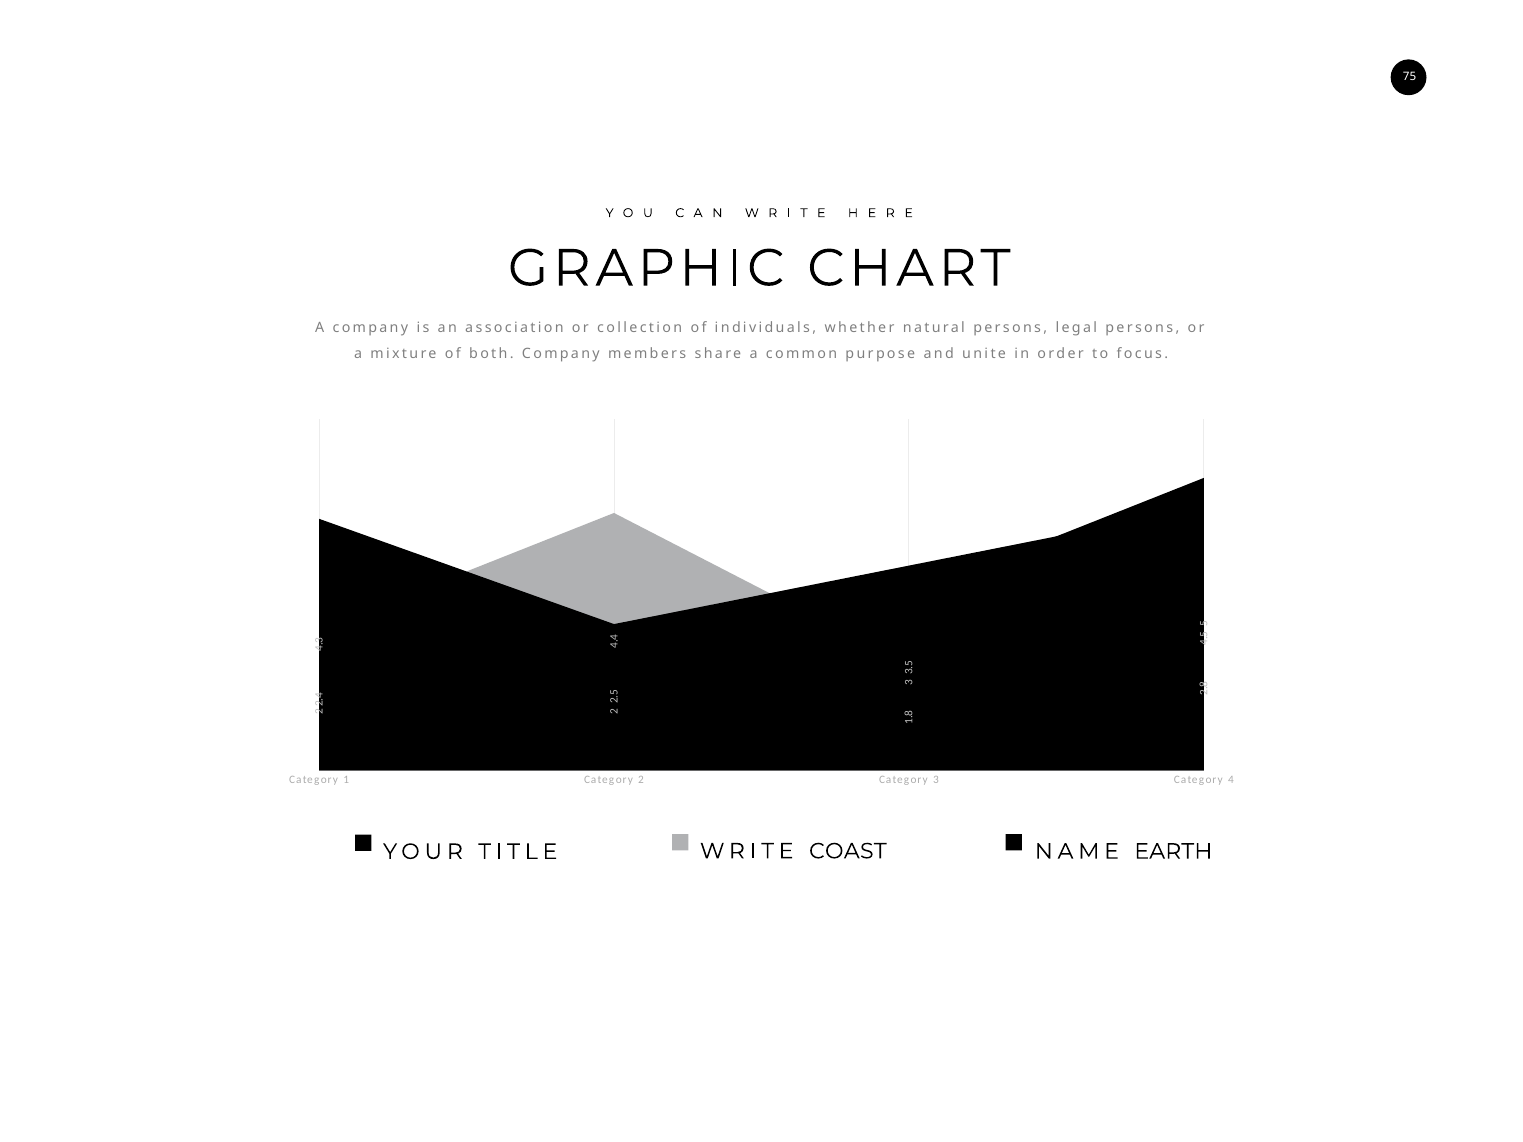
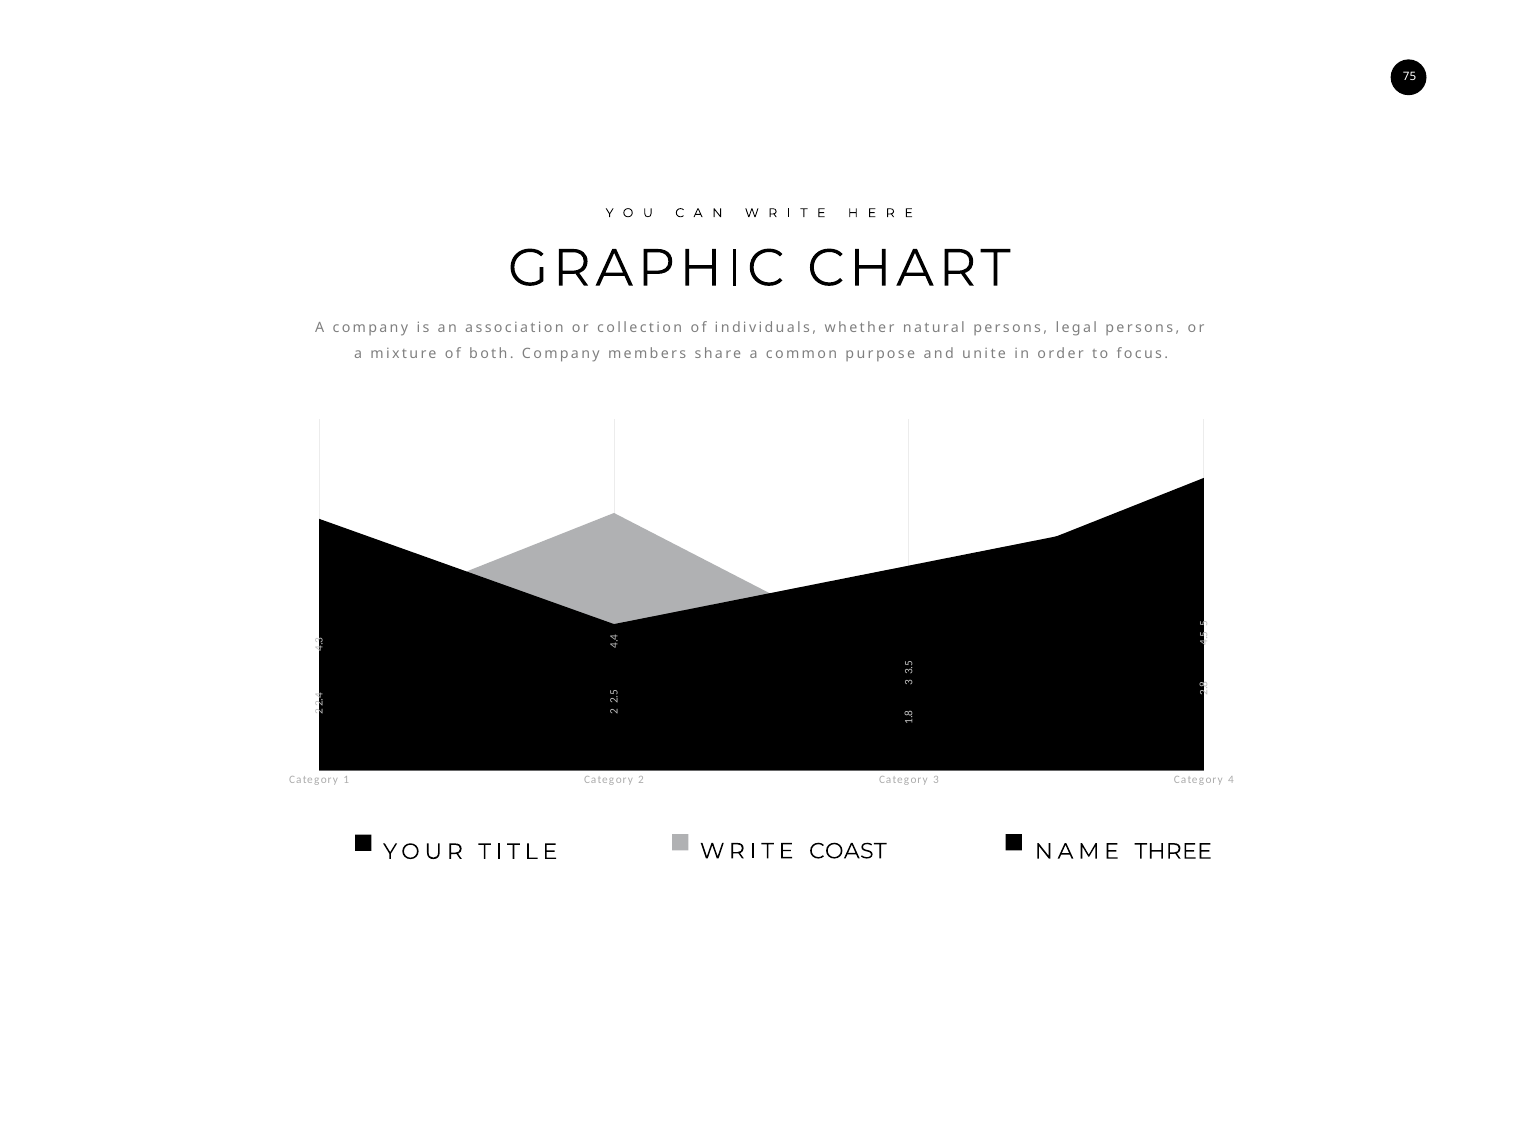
EARTH: EARTH -> THREE (1173, 852)
